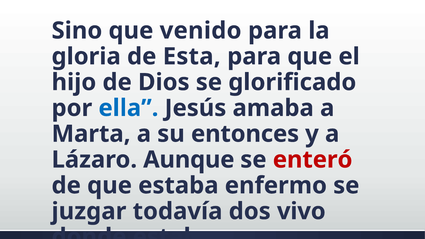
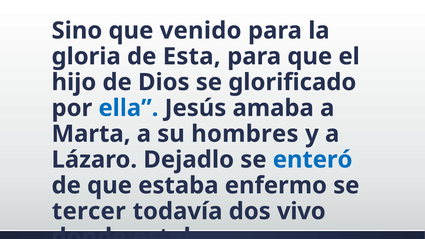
entonces: entonces -> hombres (245, 134)
Aunque: Aunque -> Dejadlo (189, 160)
enteró colour: red -> blue (313, 160)
juzgar: juzgar -> tercer (89, 211)
